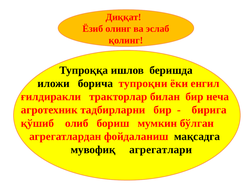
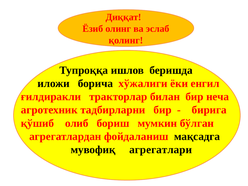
тупроқни: тупроқни -> хўжалиги (143, 83)
